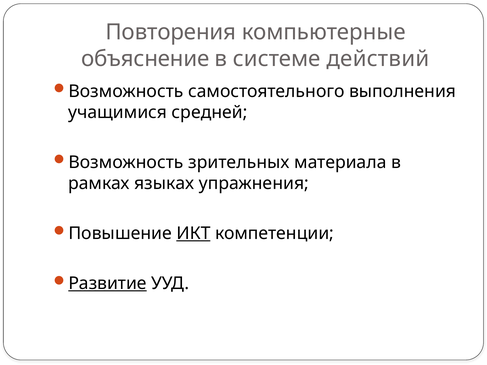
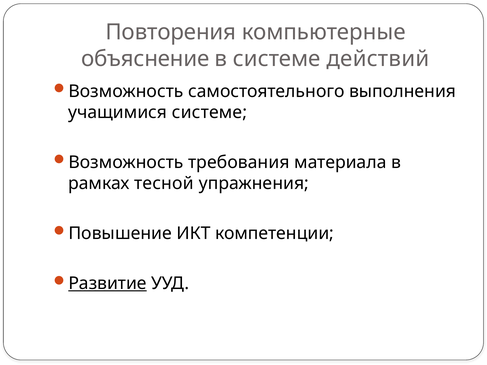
учащимися средней: средней -> системе (210, 112)
зрительных: зрительных -> требования (239, 162)
языках: языках -> тесной (164, 184)
ИКТ underline: present -> none (193, 234)
